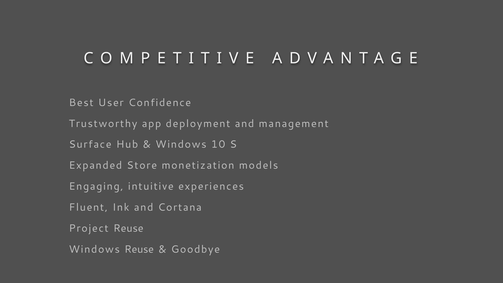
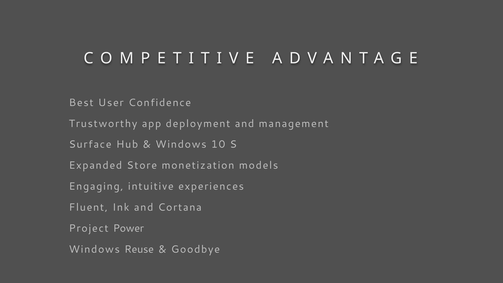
Project Reuse: Reuse -> Power (129, 228)
